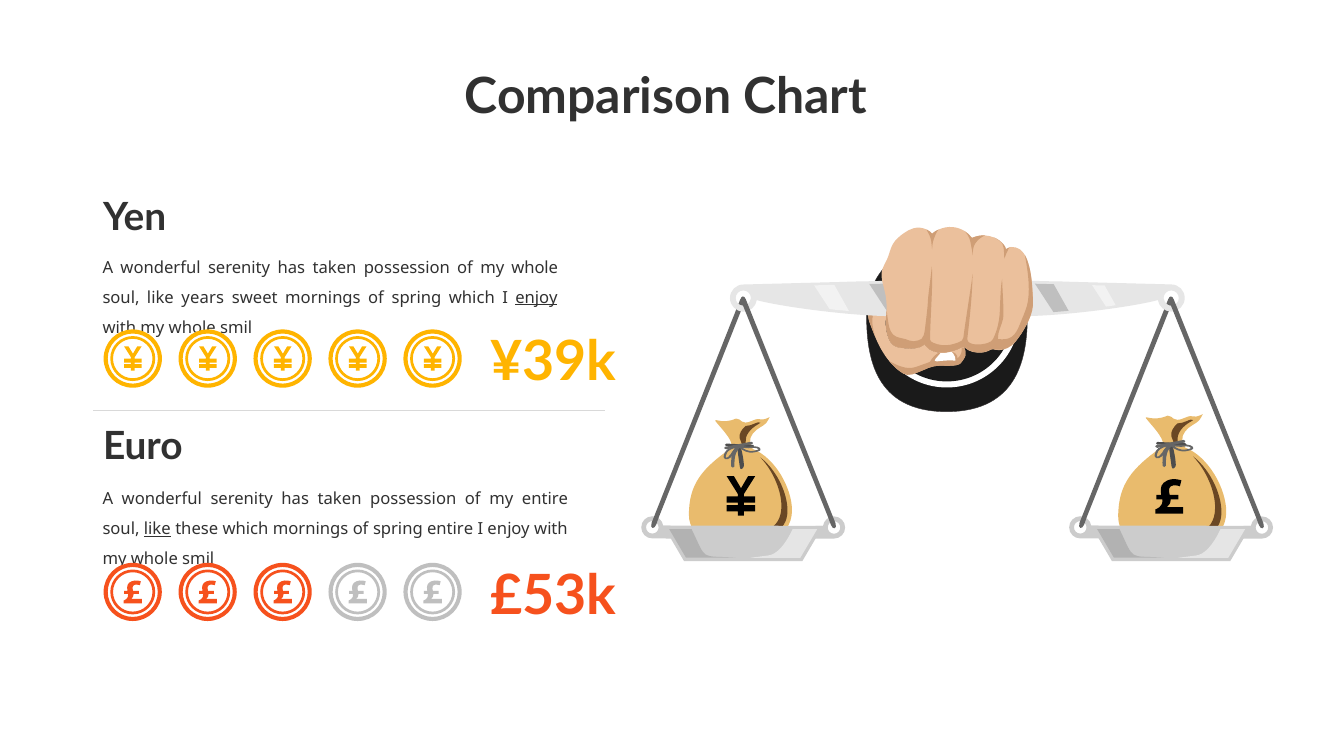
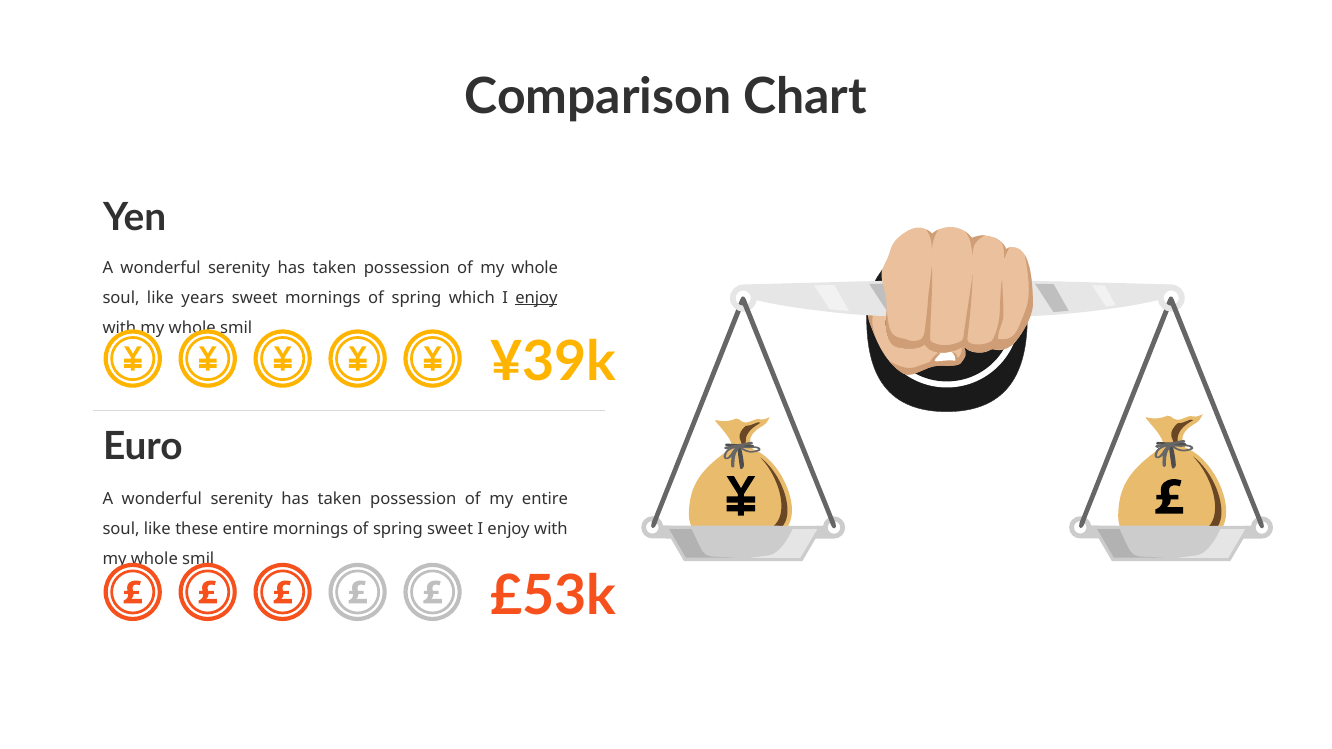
like underline: present -> none (157, 530)
these which: which -> entire (246, 530)
spring entire: entire -> sweet (450, 530)
